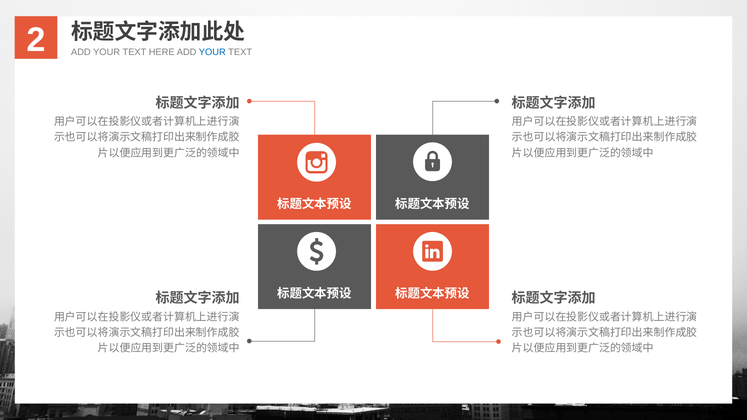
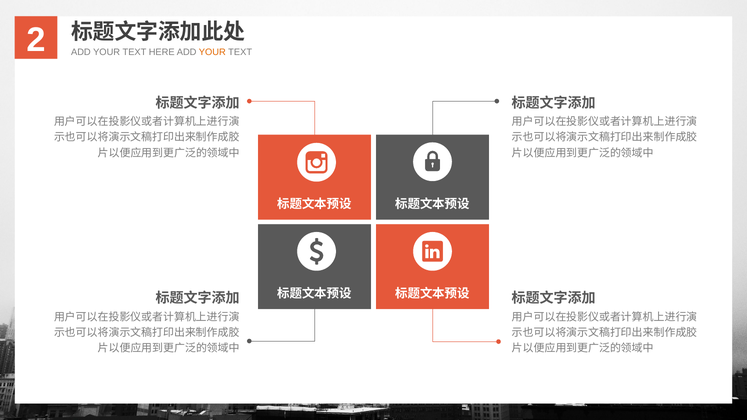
YOUR colour: blue -> orange (212, 52)
